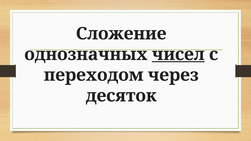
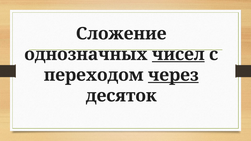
через underline: none -> present (173, 75)
